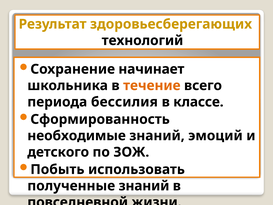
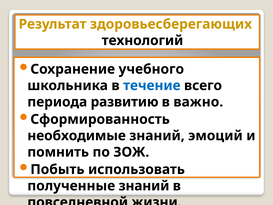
начинает: начинает -> учебного (151, 69)
течение colour: orange -> blue (152, 85)
бессилия: бессилия -> развитию (125, 102)
классе: классе -> важно (198, 102)
детского: детского -> помнить (58, 152)
